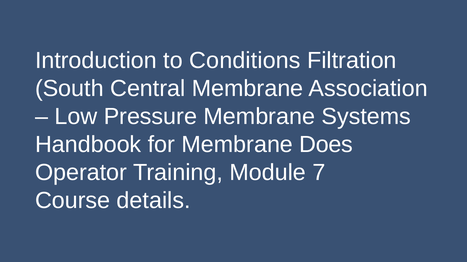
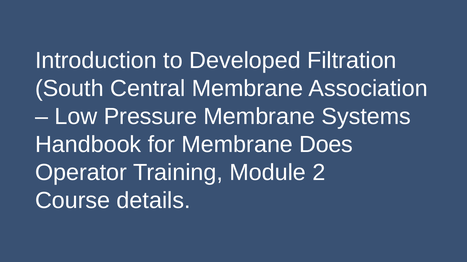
Conditions: Conditions -> Developed (245, 61)
7: 7 -> 2 (319, 173)
